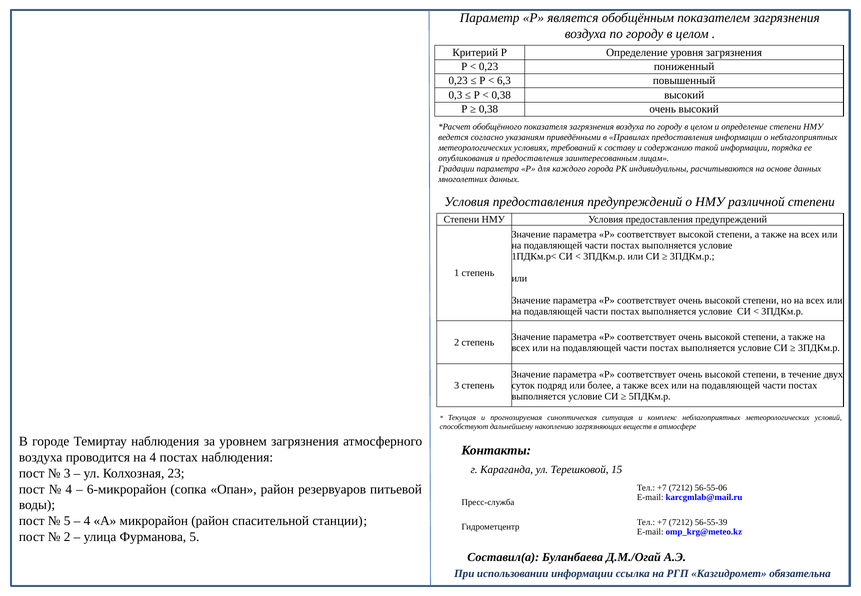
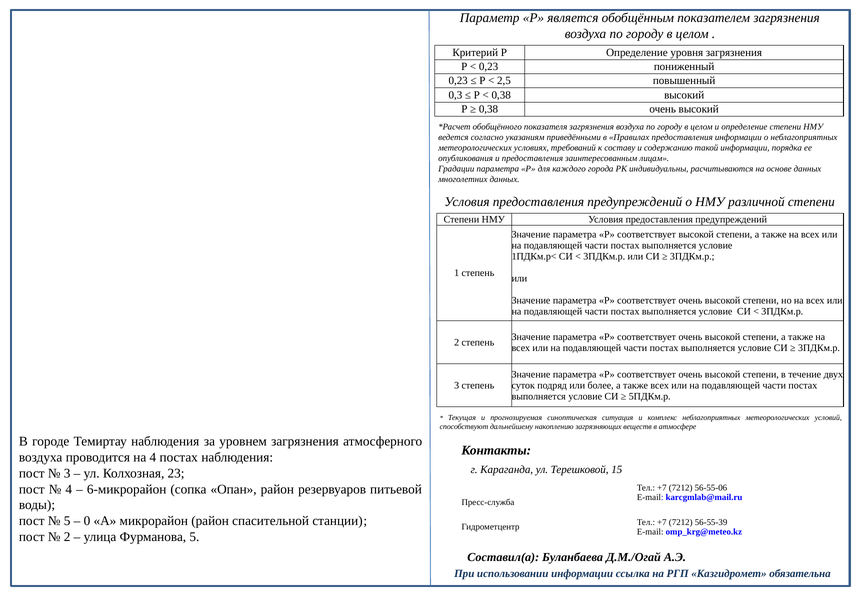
6,3: 6,3 -> 2,5 (504, 81)
4: 4 -> 0 (87, 521)
